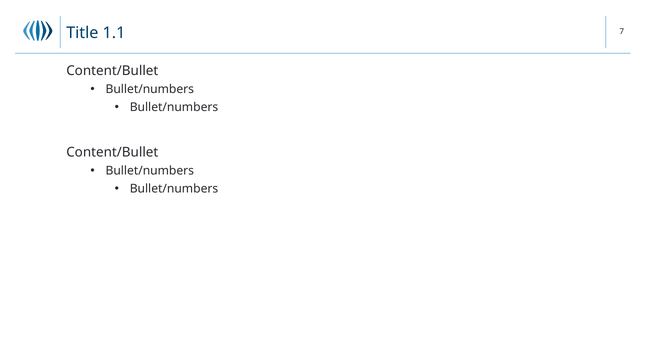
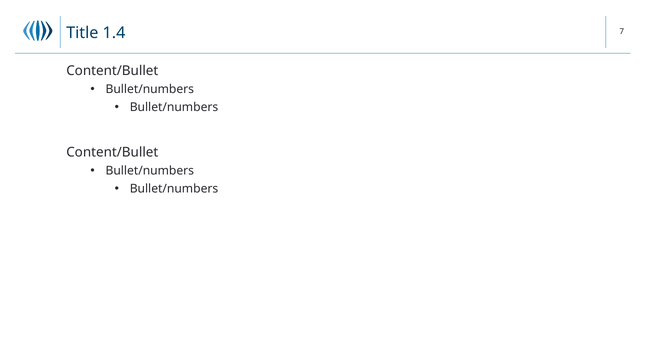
1.1: 1.1 -> 1.4 (114, 33)
